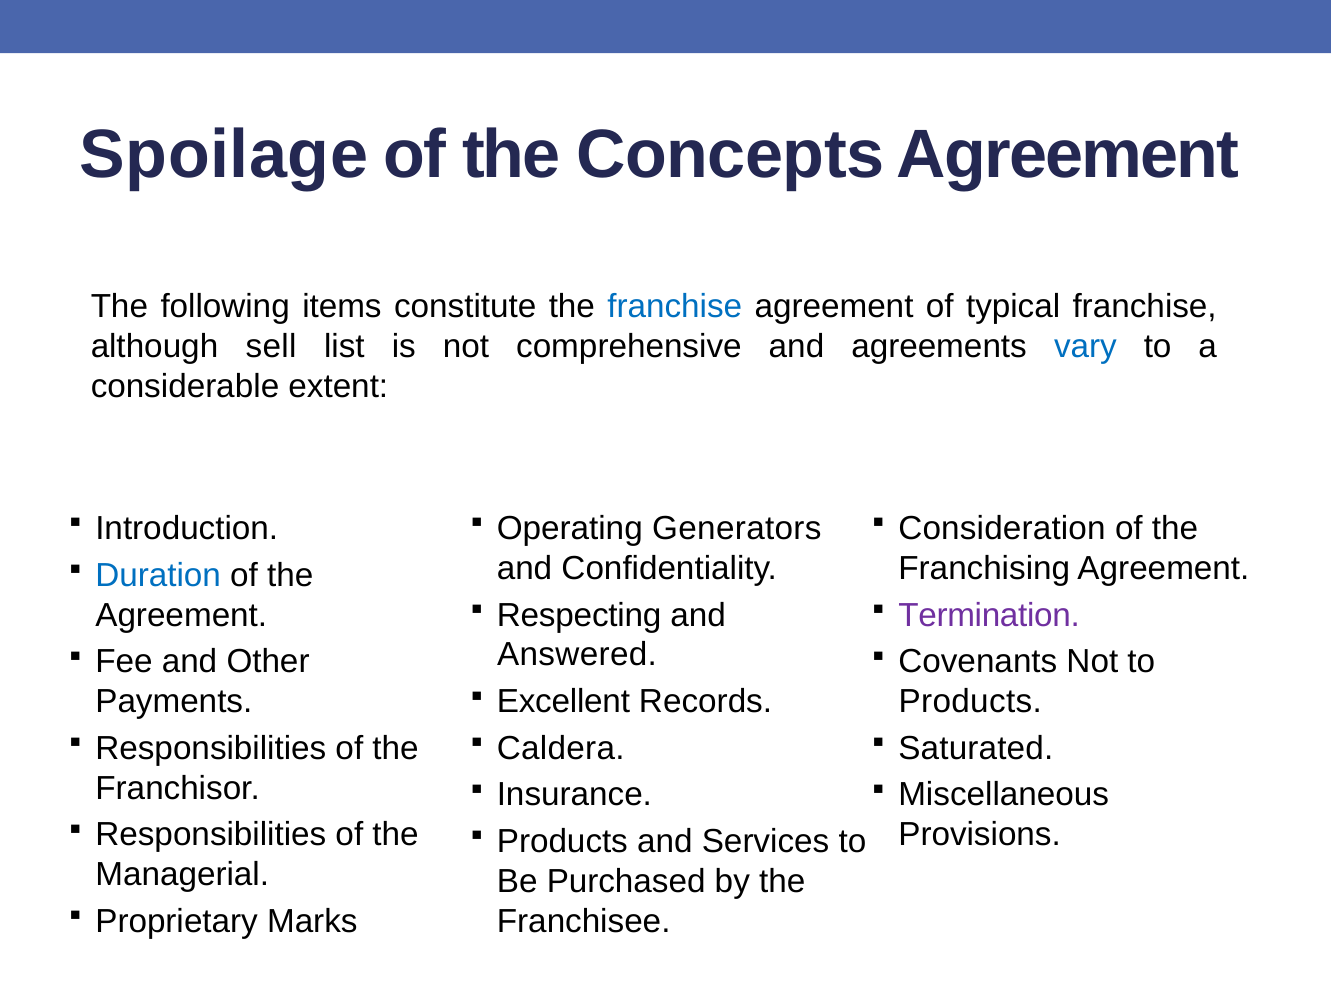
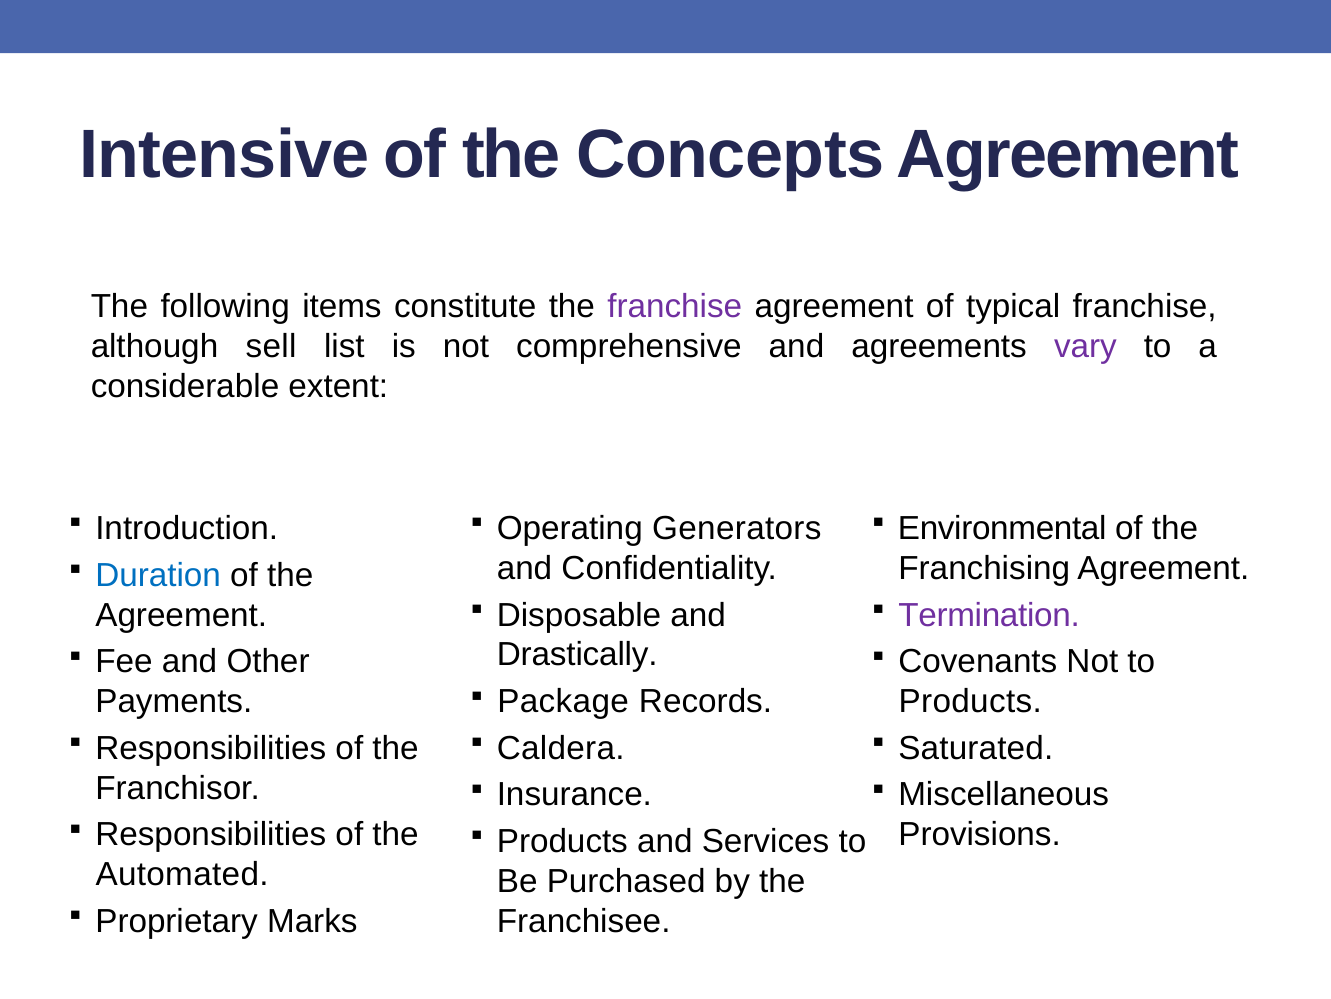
Spoilage: Spoilage -> Intensive (225, 154)
franchise colour: blue -> purple (675, 306)
vary colour: blue -> purple (1085, 346)
Consideration: Consideration -> Environmental (1002, 528)
Respecting: Respecting -> Disposable (579, 615)
Answered: Answered -> Drastically (577, 655)
Excellent: Excellent -> Package (563, 701)
Managerial: Managerial -> Automated (182, 874)
